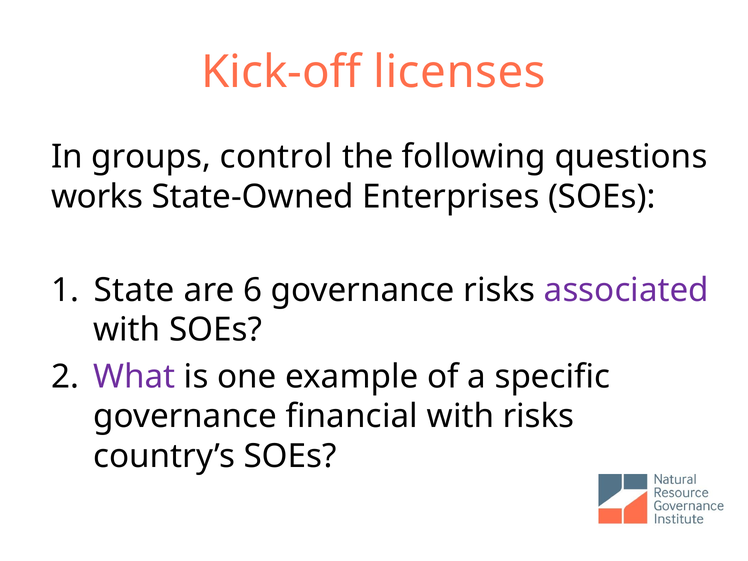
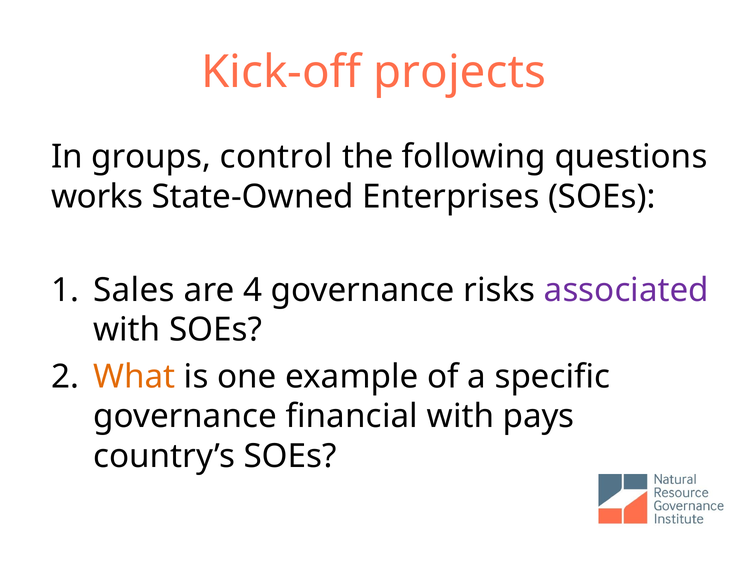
licenses: licenses -> projects (460, 72)
State: State -> Sales (134, 290)
6: 6 -> 4 (253, 290)
What colour: purple -> orange (134, 377)
with risks: risks -> pays (538, 417)
